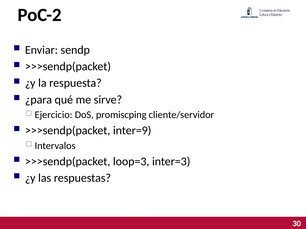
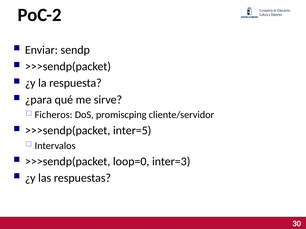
Ejercicio: Ejercicio -> Ficheros (54, 115)
inter=9: inter=9 -> inter=5 (132, 131)
loop=3: loop=3 -> loop=0 (131, 162)
